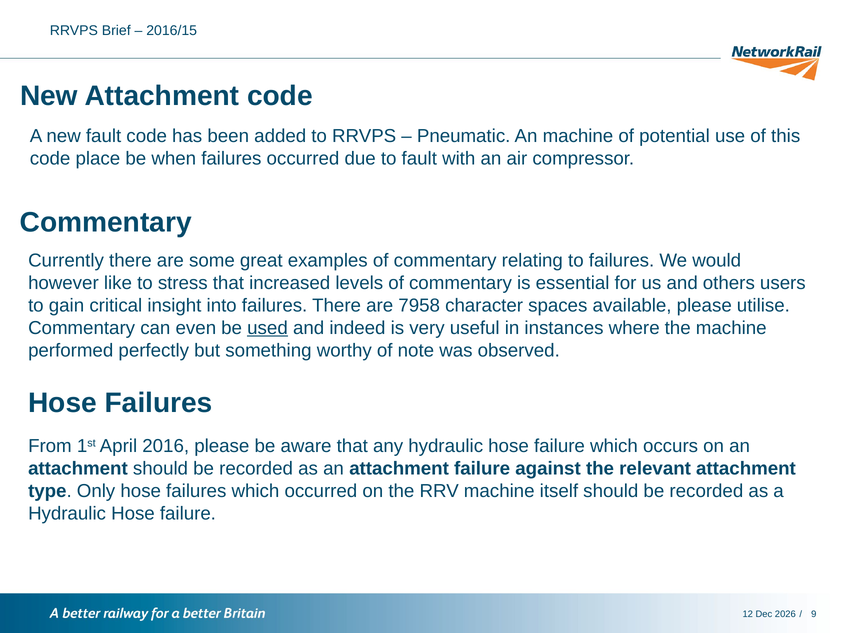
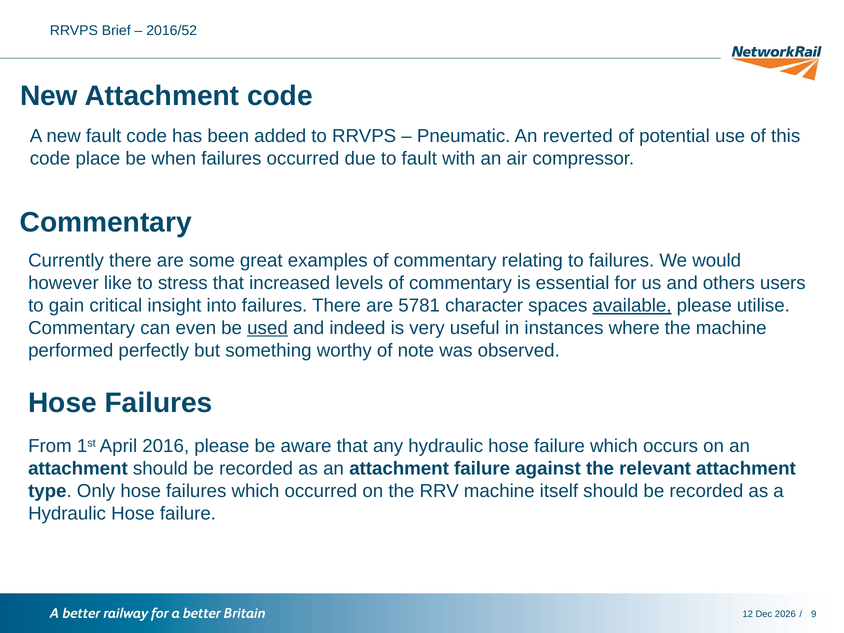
2016/15: 2016/15 -> 2016/52 (172, 31)
An machine: machine -> reverted (578, 136)
7958: 7958 -> 5781 (419, 306)
available underline: none -> present (632, 306)
